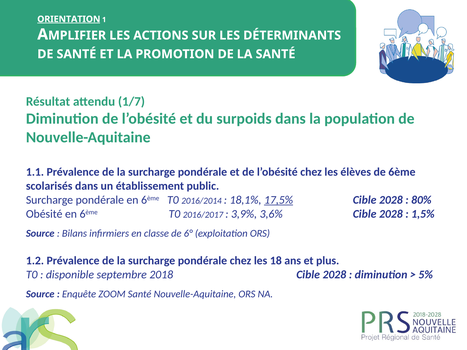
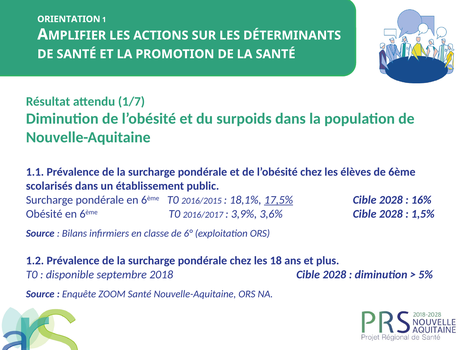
ORIENTATION underline: present -> none (69, 19)
2016/2014: 2016/2014 -> 2016/2015 (202, 201)
80%: 80% -> 16% (421, 200)
